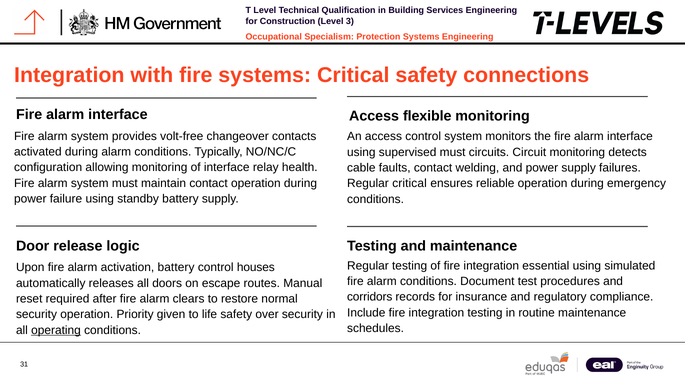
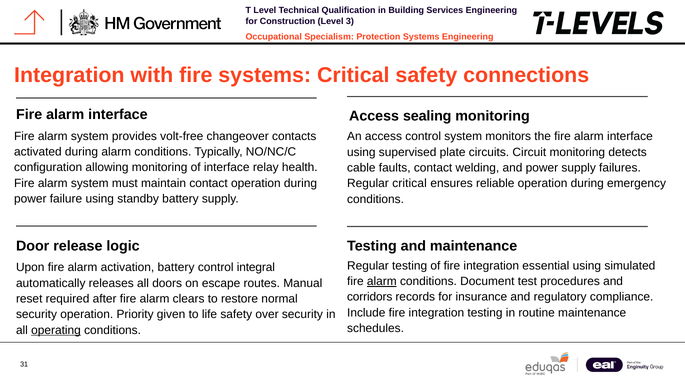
flexible: flexible -> sealing (427, 116)
supervised must: must -> plate (453, 152)
houses: houses -> integral (256, 268)
alarm underline: none -> present (382, 282)
